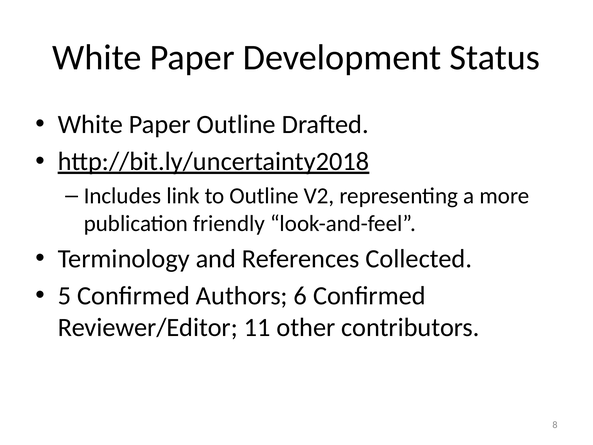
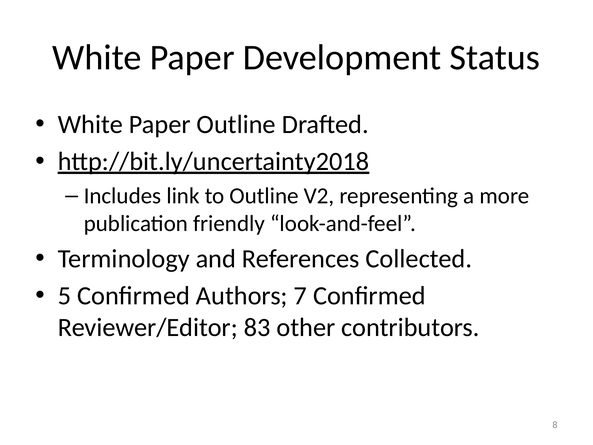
6: 6 -> 7 (300, 296)
11: 11 -> 83 (257, 327)
